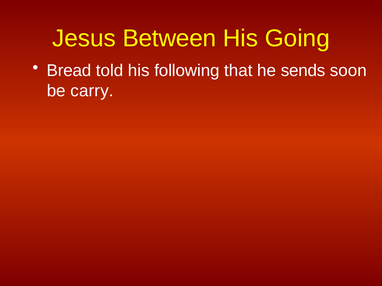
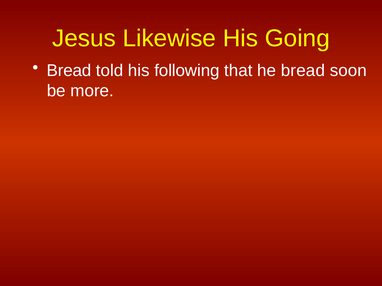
Between: Between -> Likewise (169, 38)
he sends: sends -> bread (303, 71)
carry: carry -> more (92, 91)
